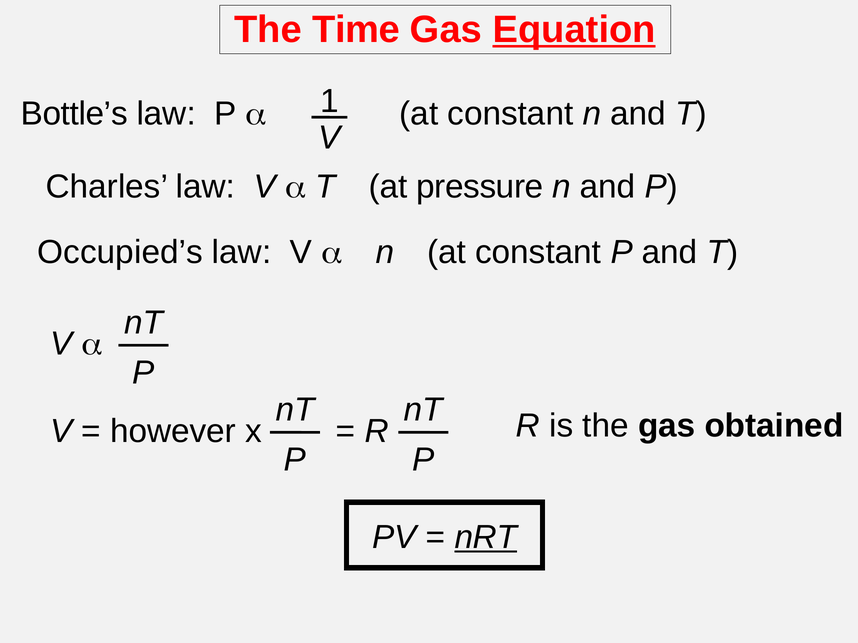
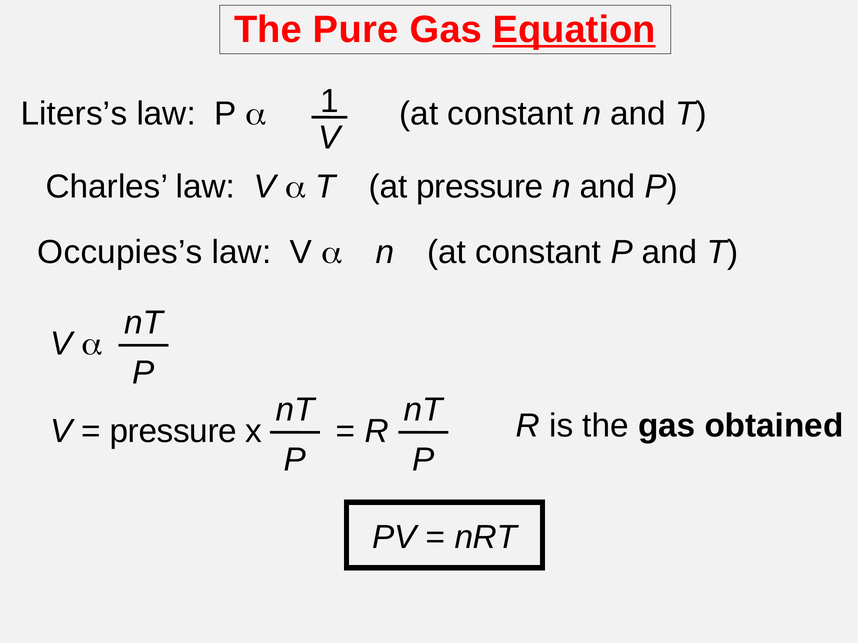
Time: Time -> Pure (356, 30)
Bottle’s: Bottle’s -> Liters’s (74, 114)
Occupied’s: Occupied’s -> Occupies’s (120, 253)
however: however -> pressure (173, 431)
nRT underline: present -> none (486, 538)
